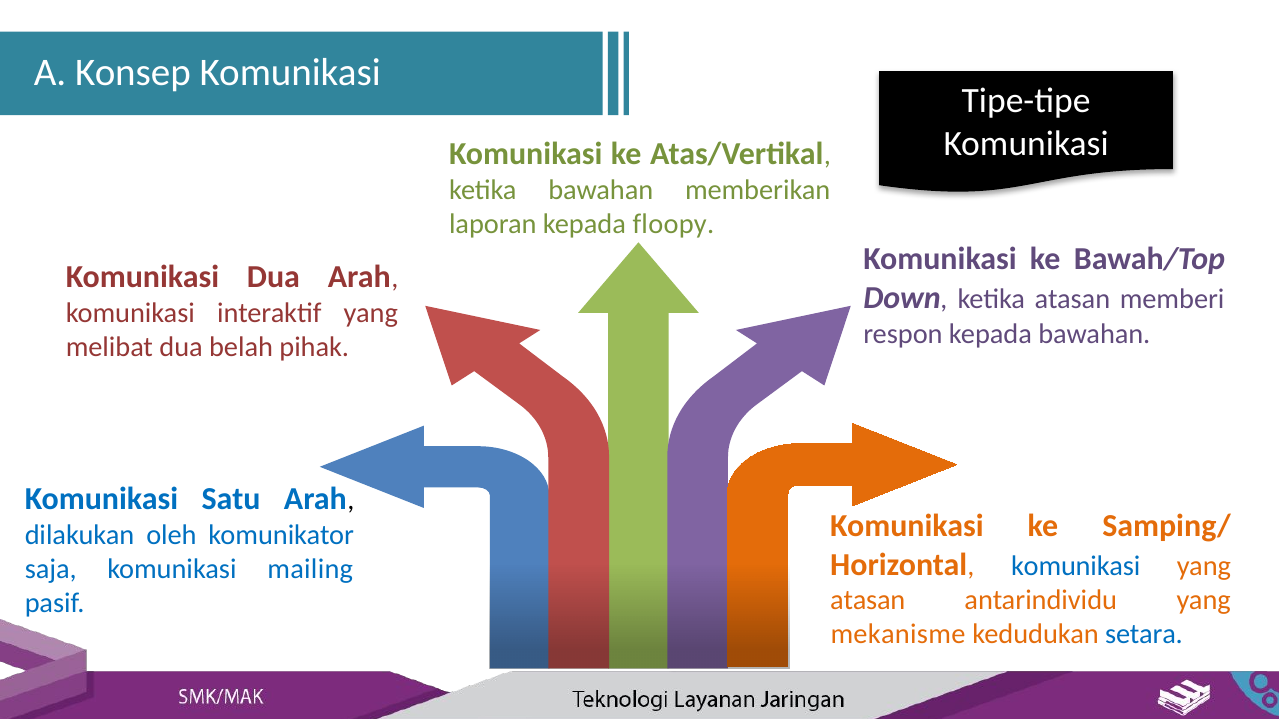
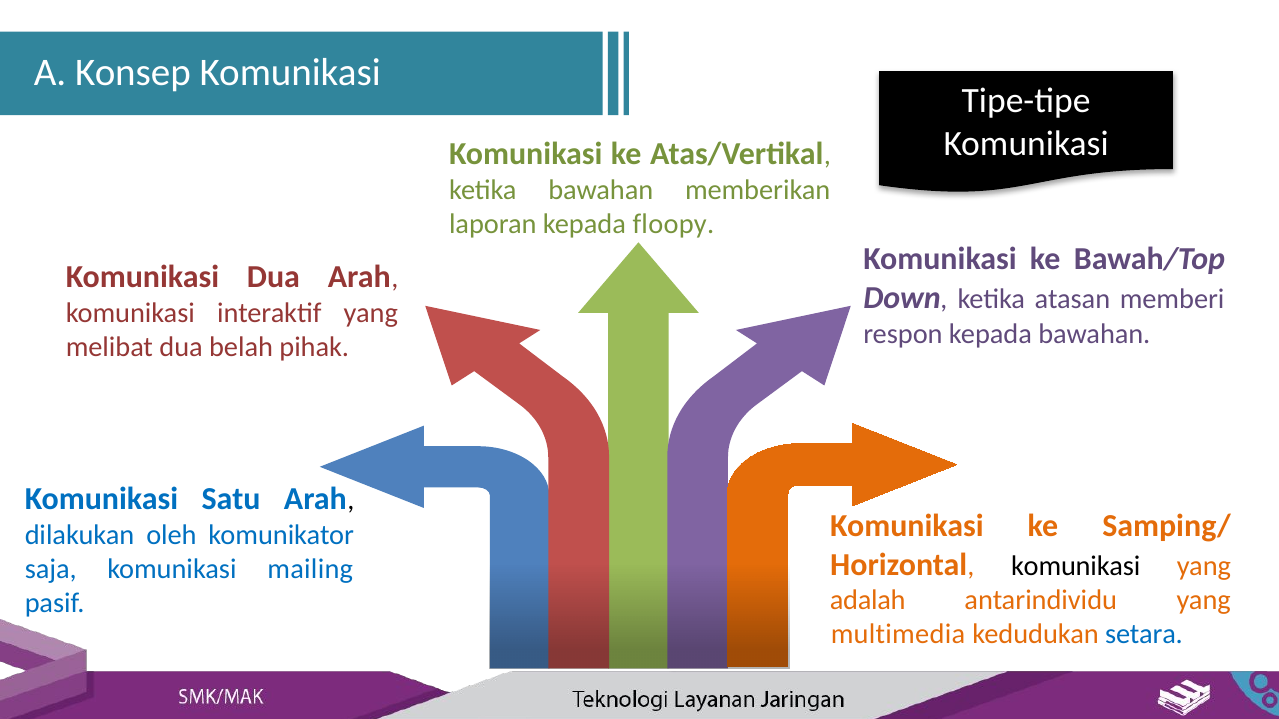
komunikasi colour: blue -> black (1076, 566)
atasan: atasan -> adalah (868, 601)
mekanisme: mekanisme -> multimedia (898, 635)
